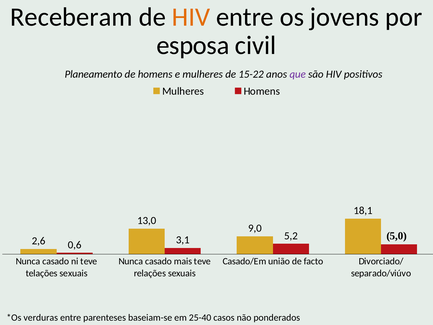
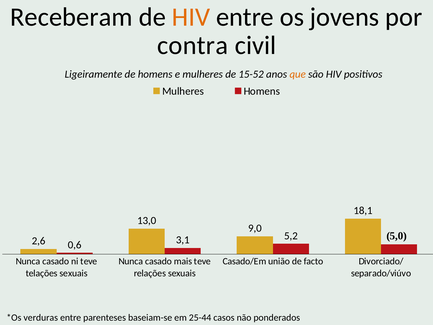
esposa: esposa -> contra (193, 45)
Planeamento: Planeamento -> Ligeiramente (93, 74)
15-22: 15-22 -> 15-52 (251, 74)
que colour: purple -> orange (298, 74)
25-40: 25-40 -> 25-44 (200, 317)
